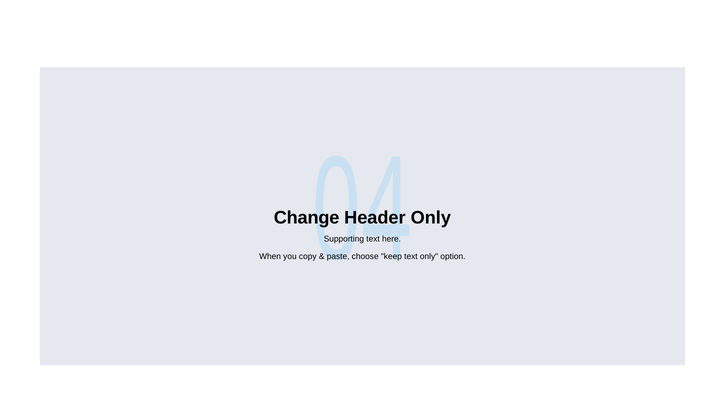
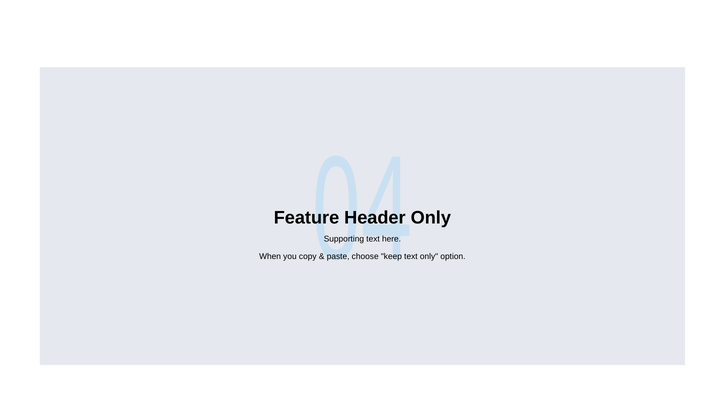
Change: Change -> Feature (307, 218)
